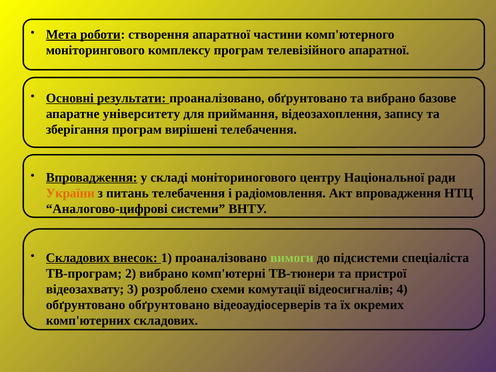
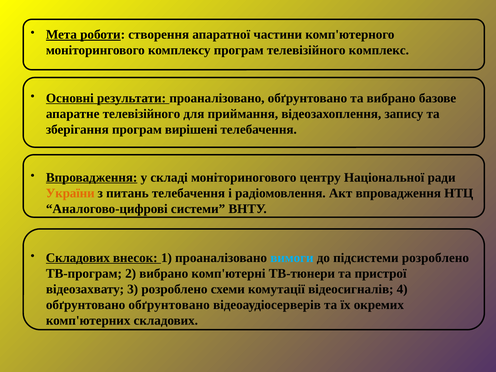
телевізійного апаратної: апаратної -> комплекс (379, 50)
апаратне університету: університету -> телевізійного (142, 114)
вимоги colour: light green -> light blue (292, 258)
підсистеми спеціаліста: спеціаліста -> розроблено (435, 258)
